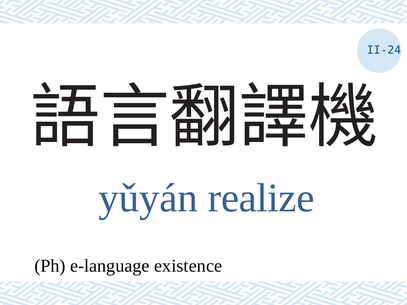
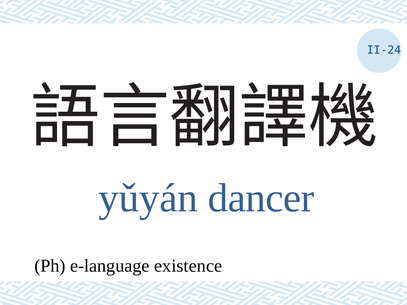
realize: realize -> dancer (261, 198)
